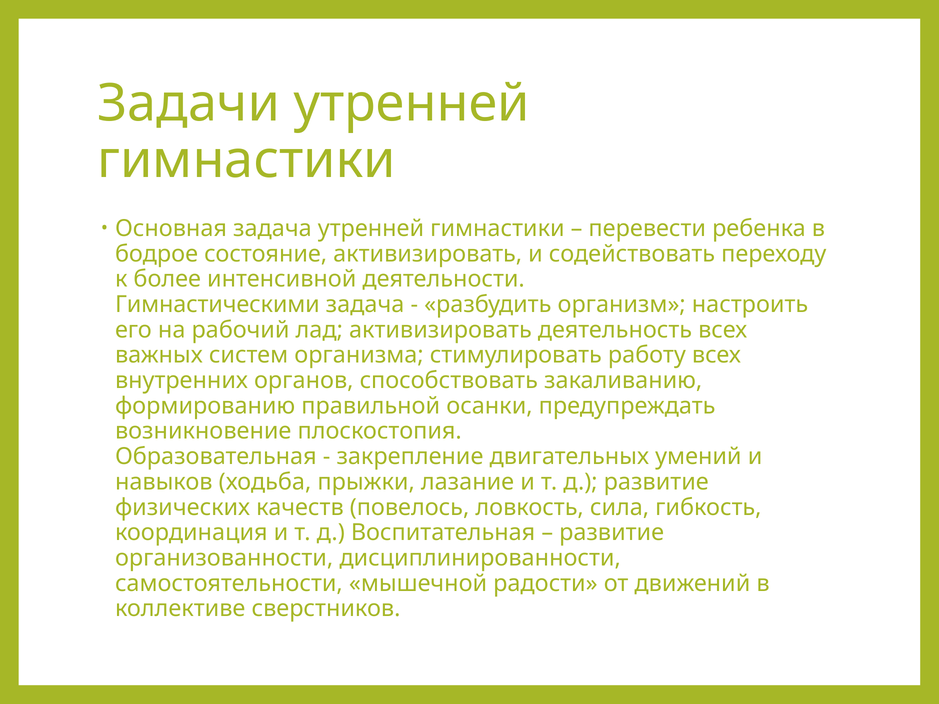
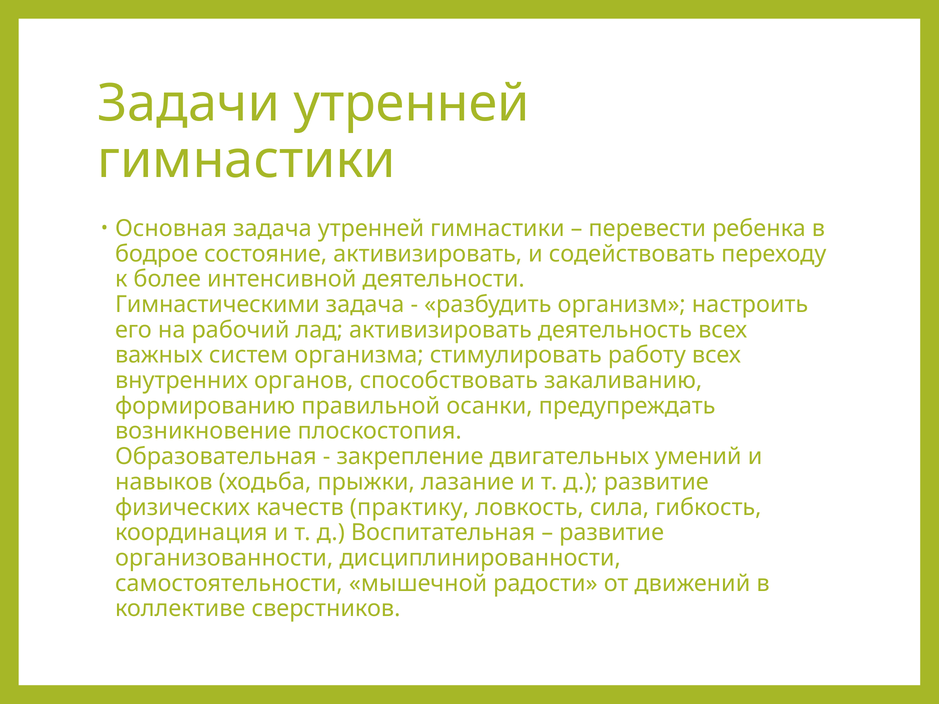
повелось: повелось -> практику (409, 507)
